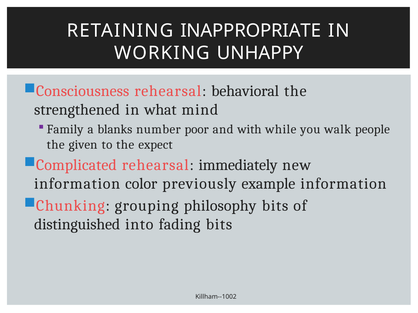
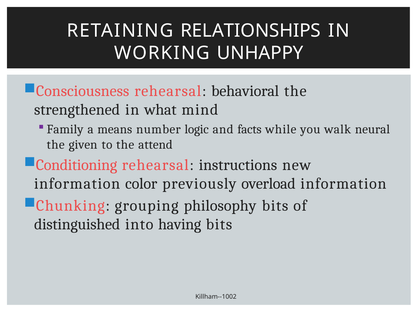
INAPPROPRIATE: INAPPROPRIATE -> RELATIONSHIPS (251, 31)
blanks: blanks -> means (115, 129)
poor: poor -> logic (197, 129)
with: with -> facts (249, 129)
people: people -> neural (372, 129)
expect: expect -> attend (155, 145)
Complicated: Complicated -> Conditioning (77, 165)
immediately: immediately -> instructions (238, 165)
example: example -> overload (269, 184)
fading: fading -> having (180, 225)
